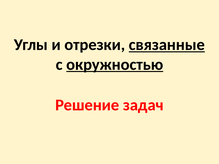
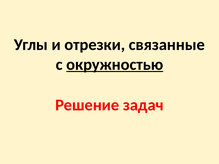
связанные underline: present -> none (167, 45)
